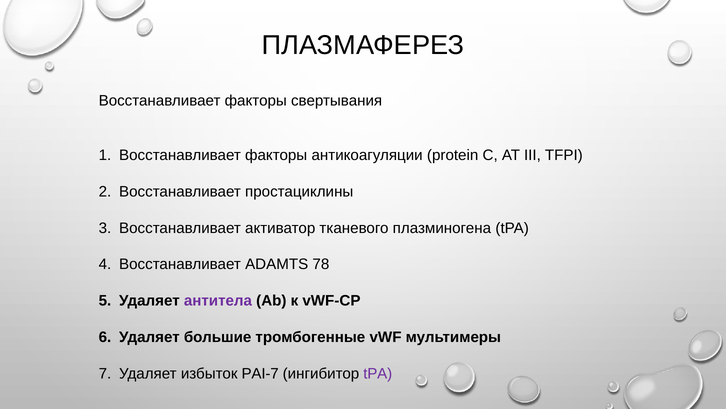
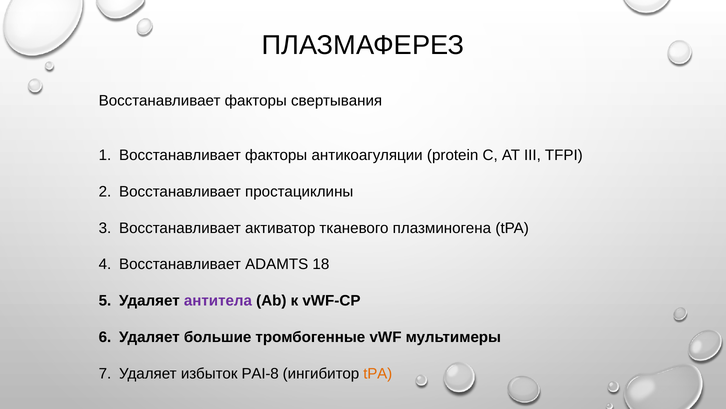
78: 78 -> 18 (321, 264)
PAI-7: PAI-7 -> PAI-8 (260, 373)
tPA colour: purple -> orange (378, 373)
